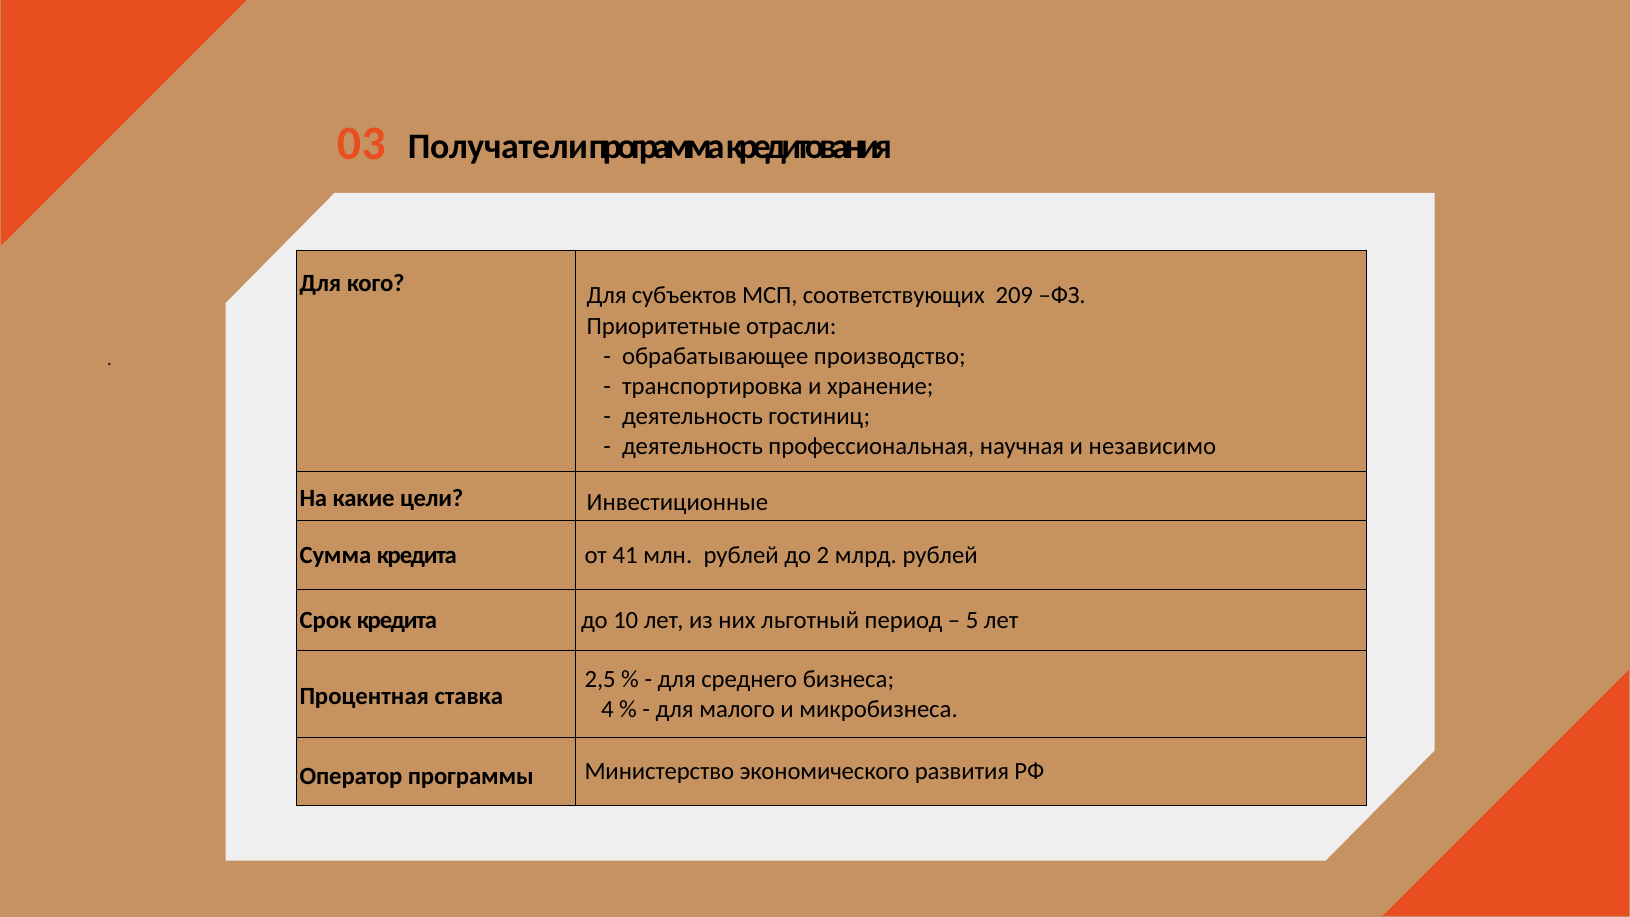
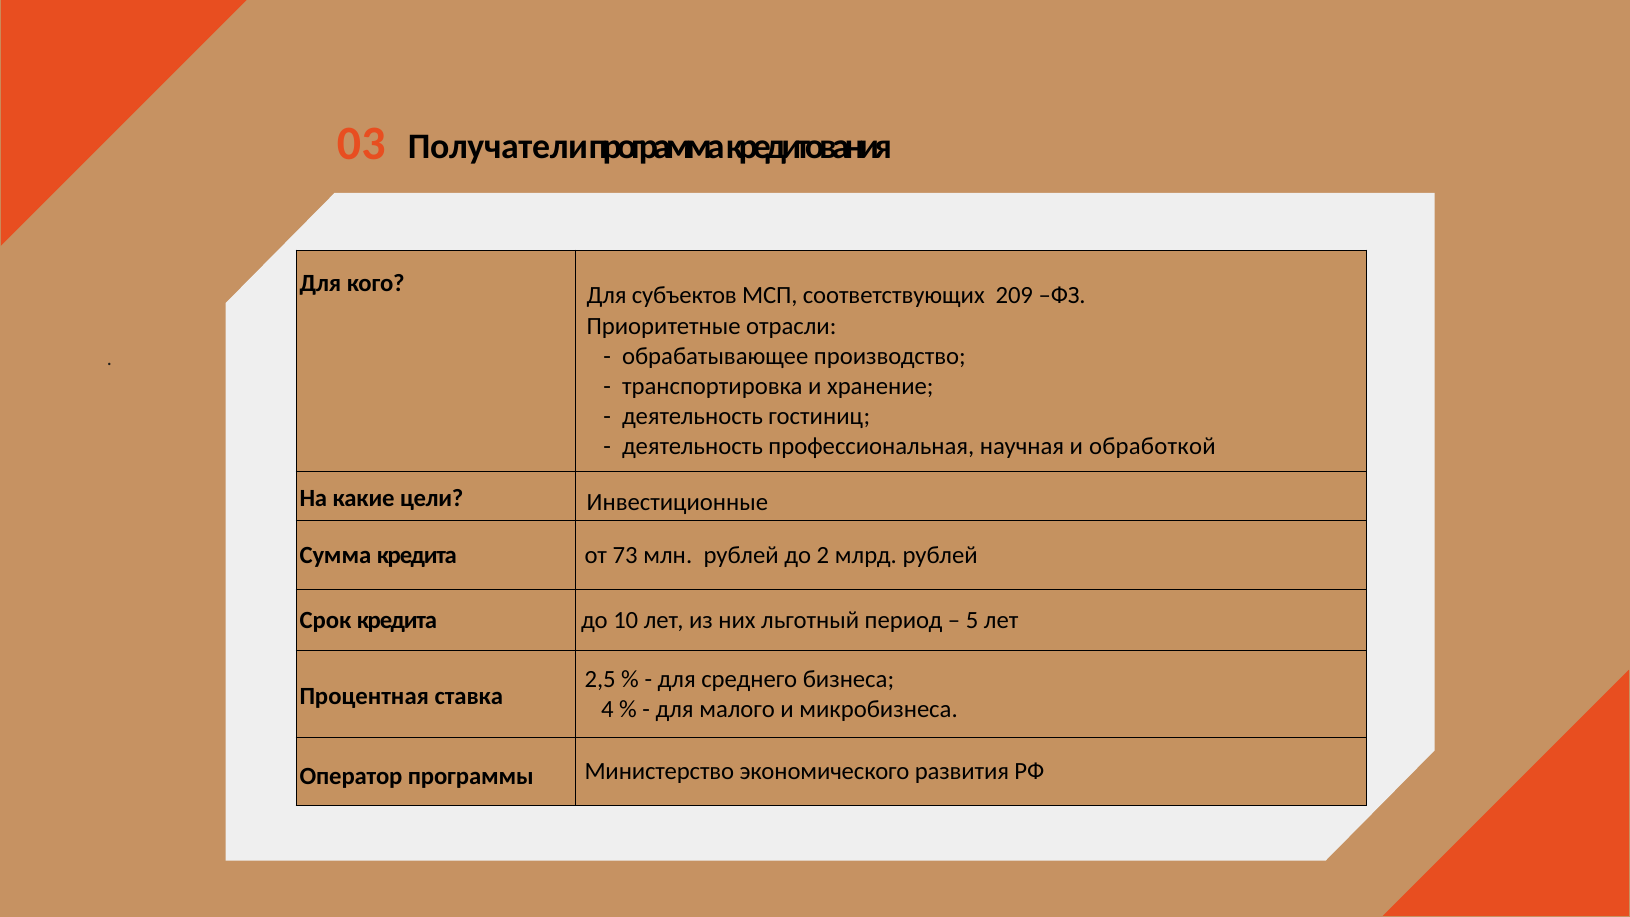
независимо: независимо -> обработкой (1152, 447)
41: 41 -> 73 (625, 555)
